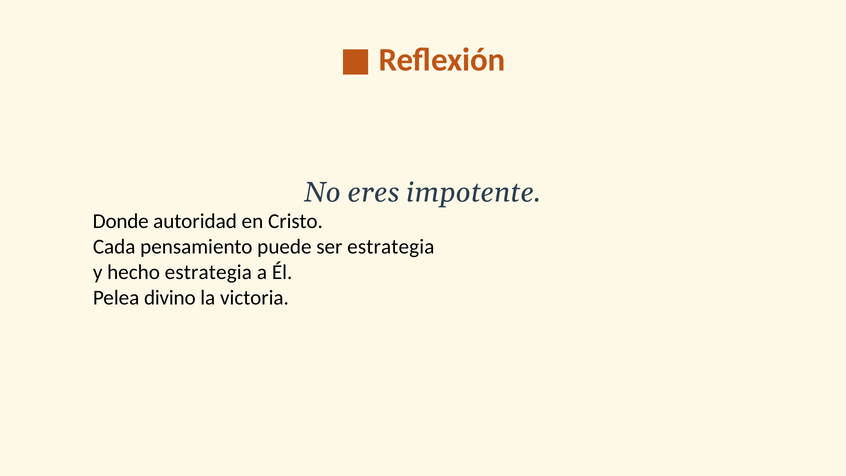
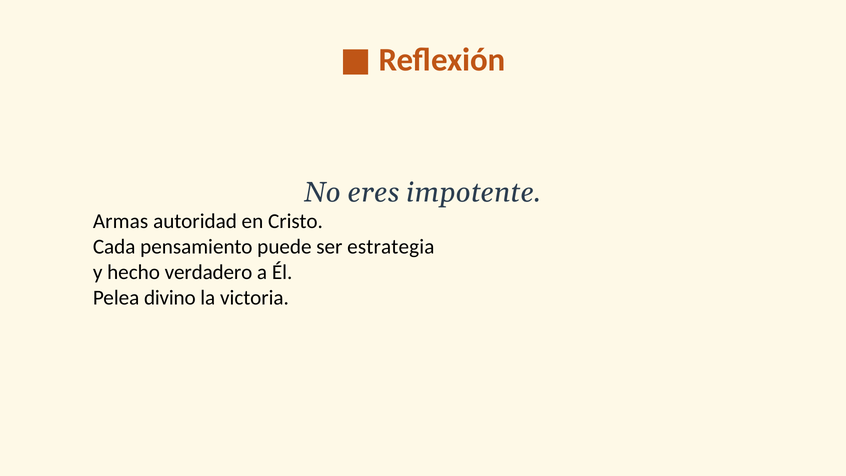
Donde: Donde -> Armas (121, 221)
hecho estrategia: estrategia -> verdadero (209, 272)
